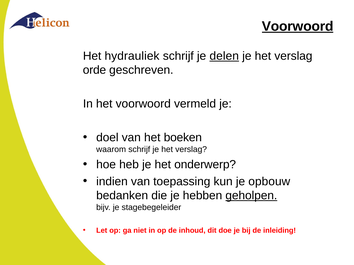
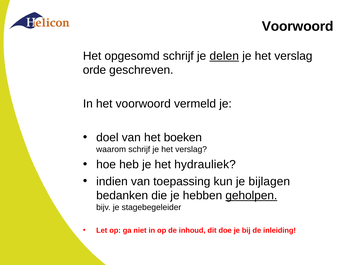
Voorwoord underline: present -> none (298, 26)
hydrauliek: hydrauliek -> opgesomd (132, 56)
onderwerp: onderwerp -> hydrauliek (205, 165)
opbouw: opbouw -> bijlagen (269, 182)
